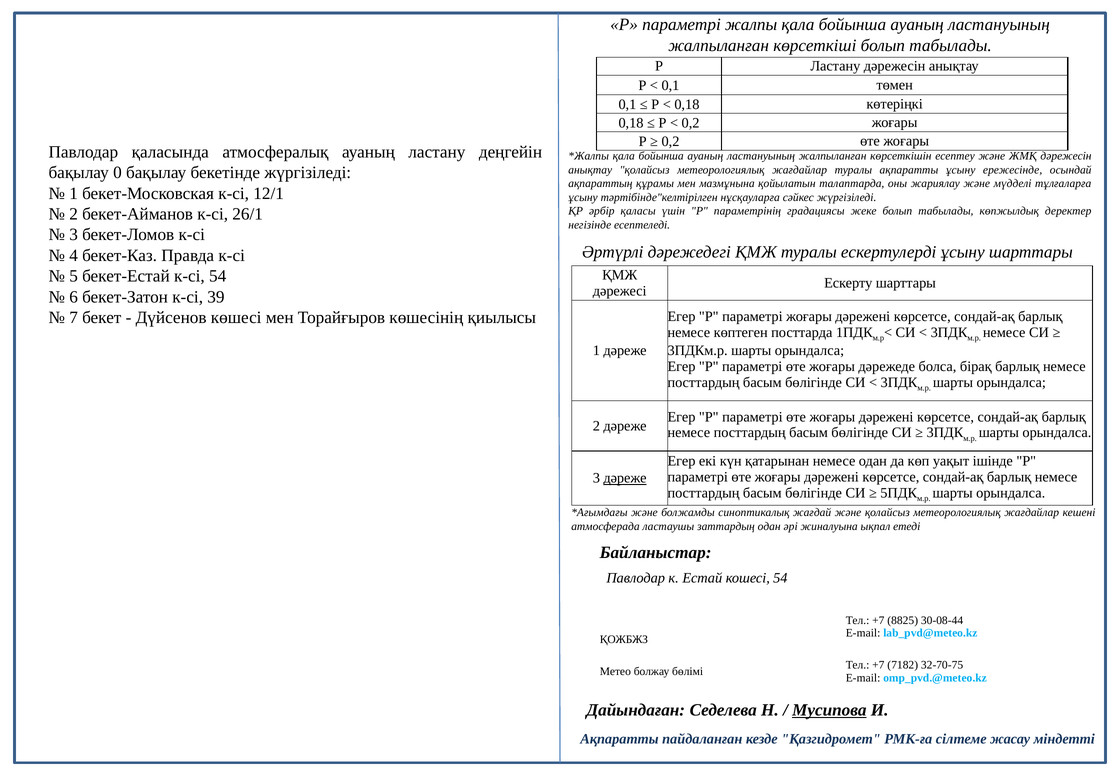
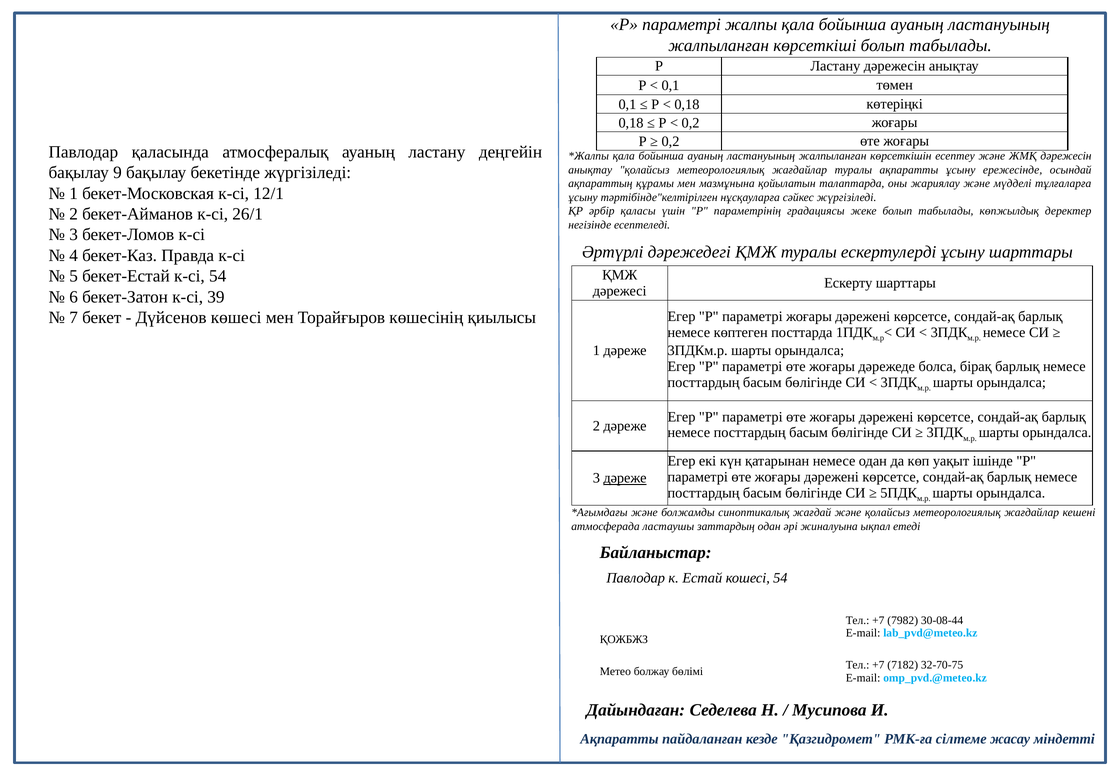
0: 0 -> 9 (117, 173)
8825: 8825 -> 7982 (903, 620)
Мусипова underline: present -> none (829, 709)
